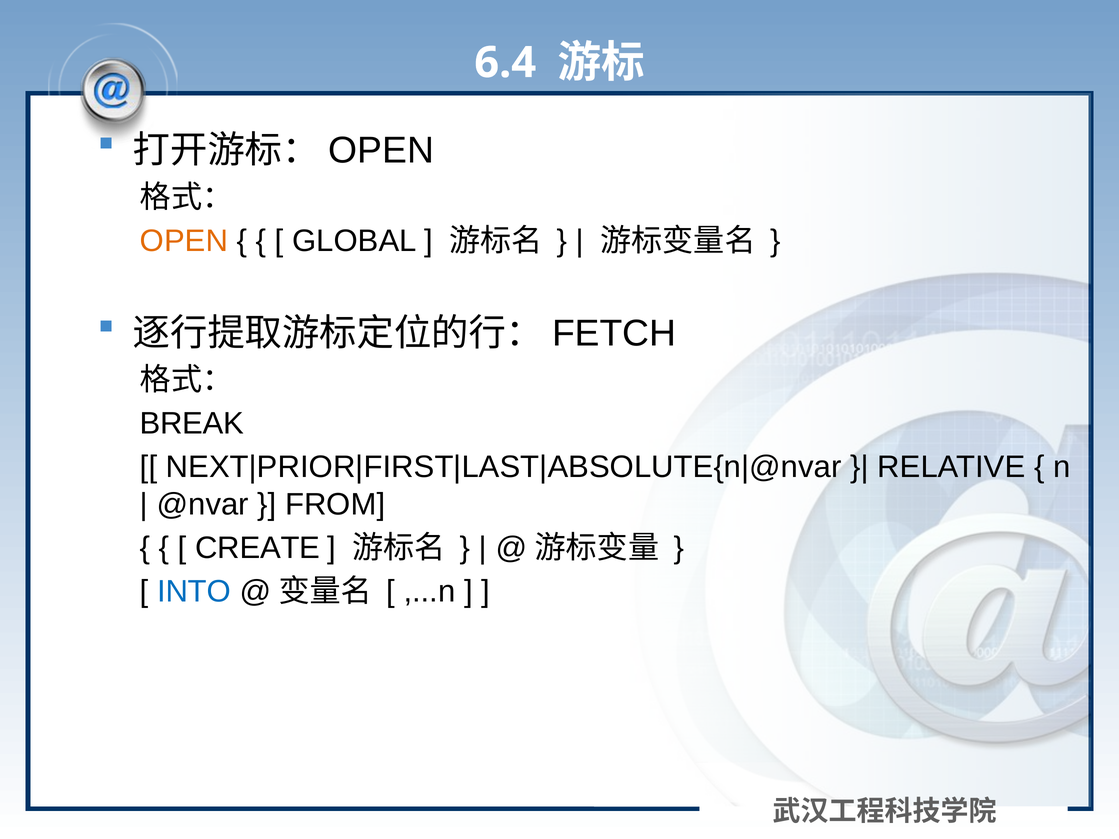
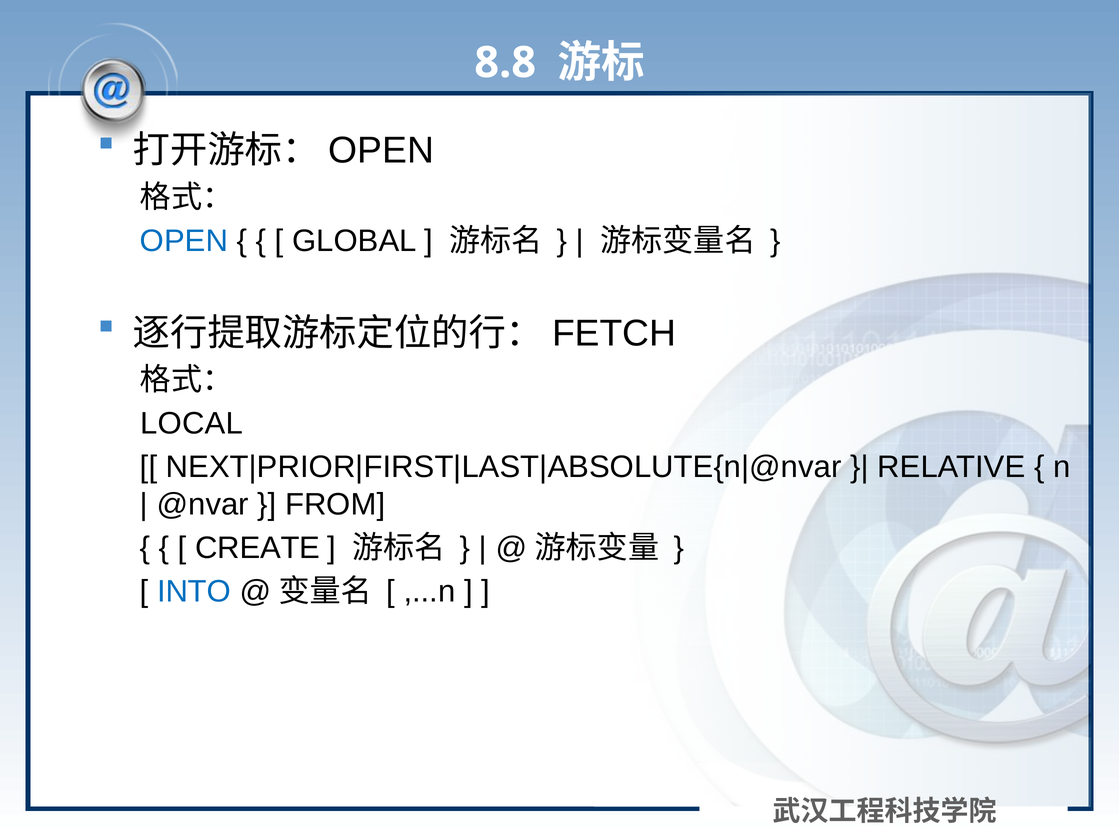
6.4: 6.4 -> 8.8 (505, 63)
OPEN colour: orange -> blue (184, 241)
BREAK: BREAK -> LOCAL (192, 424)
